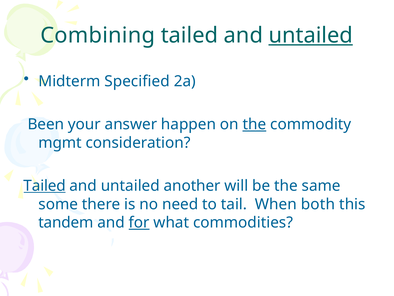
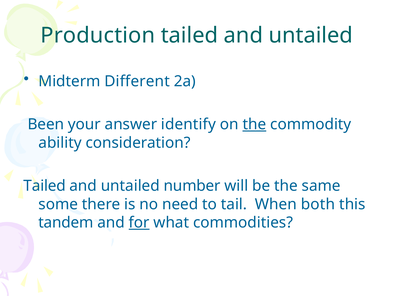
Combining: Combining -> Production (98, 35)
untailed underline: present -> none (311, 35)
Specified: Specified -> Different (137, 81)
happen: happen -> identify (188, 124)
mgmt: mgmt -> ability (60, 143)
Tailed underline: present -> none (45, 185)
another: another -> number (192, 185)
